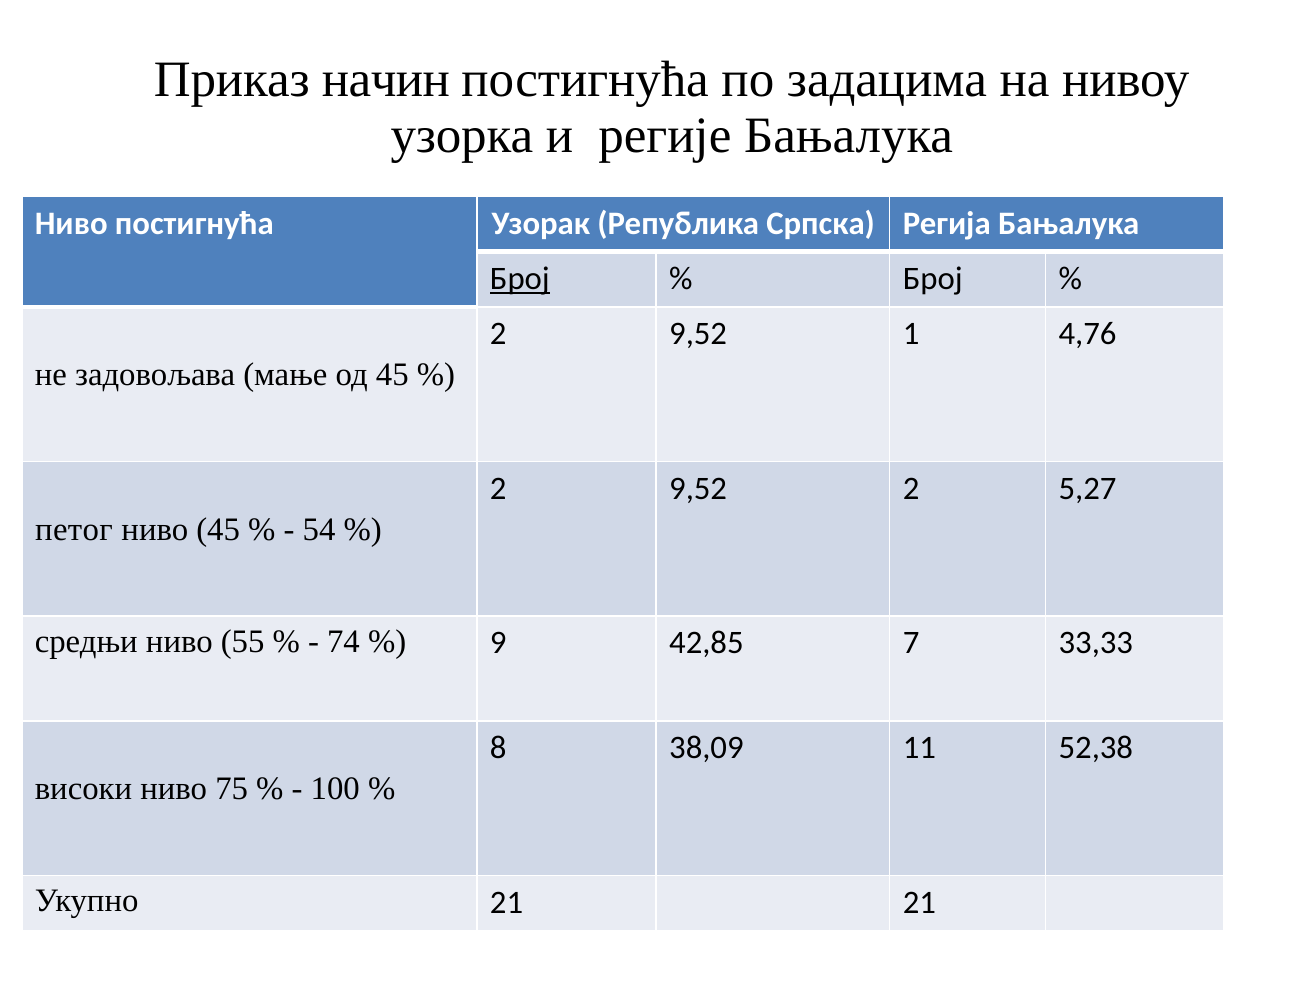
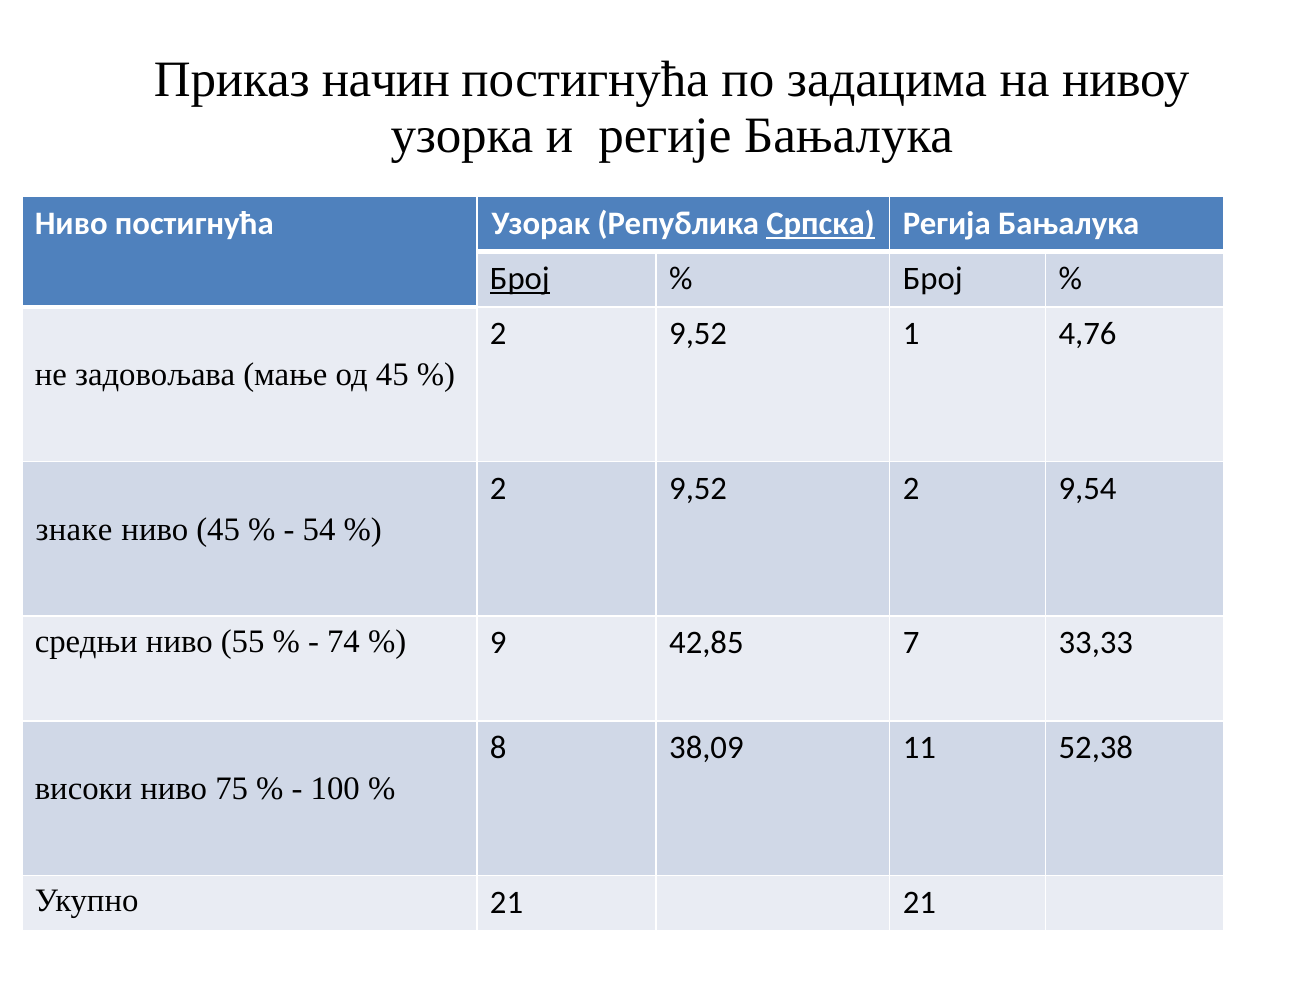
Српска underline: none -> present (821, 224)
5,27: 5,27 -> 9,54 (1088, 489)
петог: петог -> знаке (74, 530)
